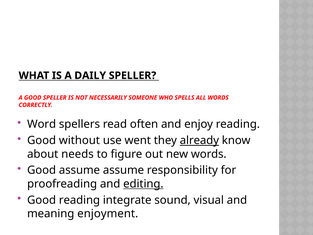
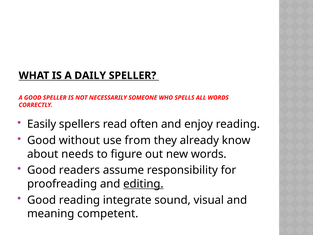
Word: Word -> Easily (42, 124)
went: went -> from (138, 140)
already underline: present -> none (199, 140)
Good assume: assume -> readers (79, 170)
enjoyment: enjoyment -> competent (108, 213)
